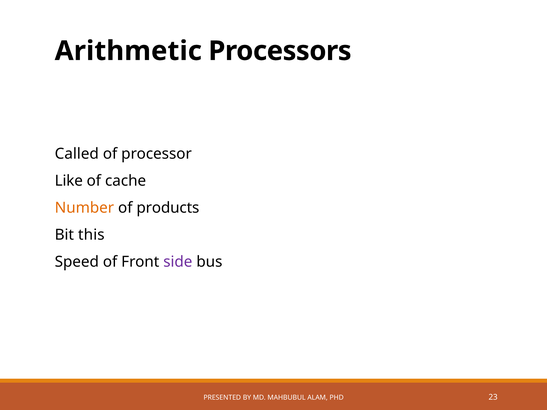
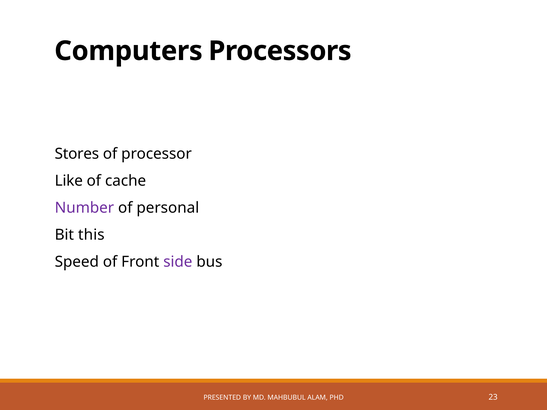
Arithmetic: Arithmetic -> Computers (128, 51)
Called: Called -> Stores (77, 154)
Number colour: orange -> purple (84, 208)
products: products -> personal (168, 208)
